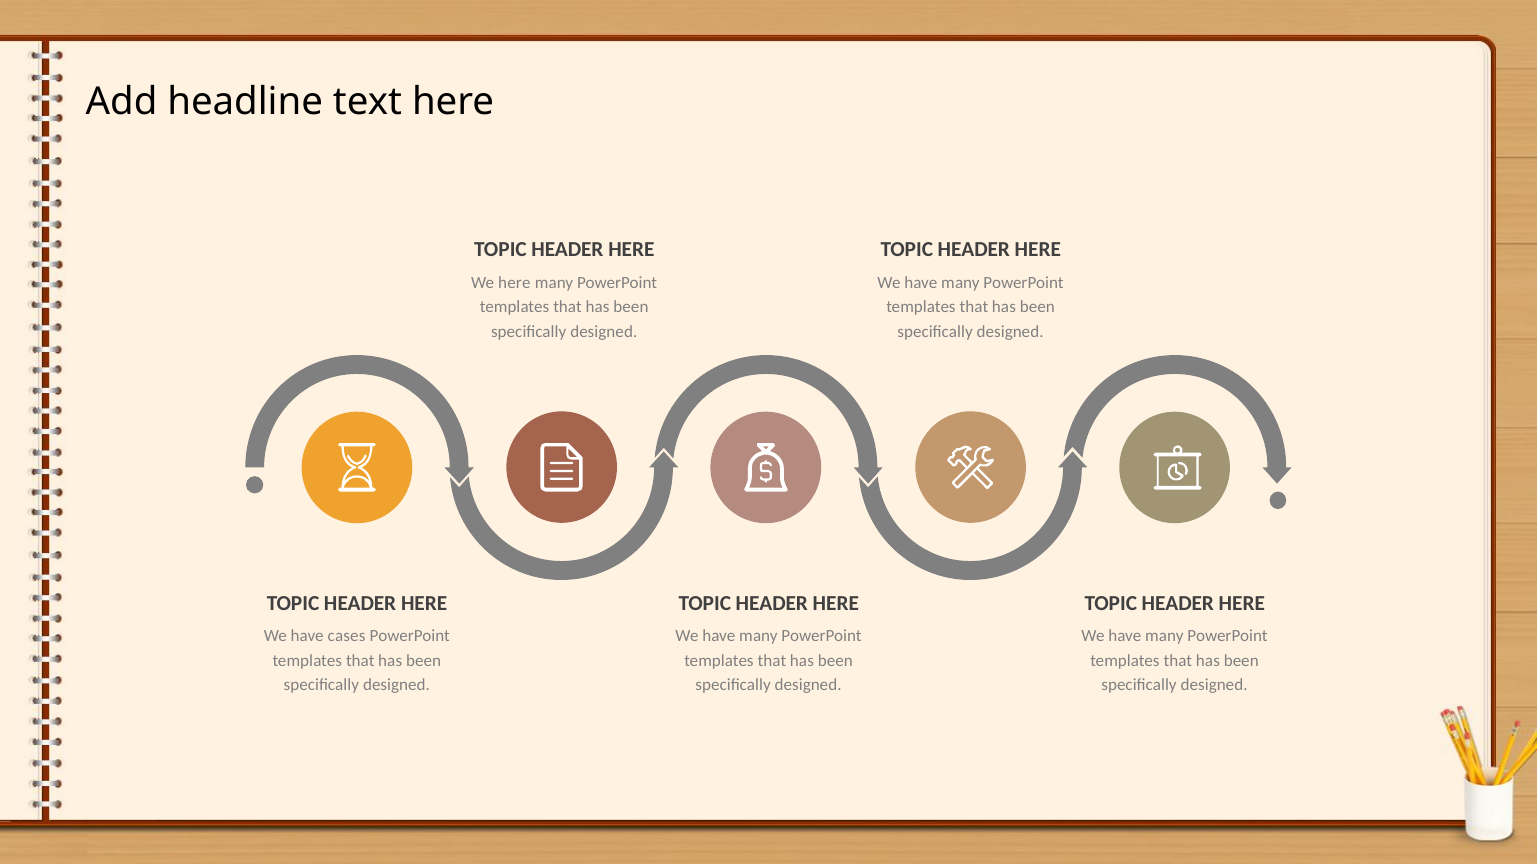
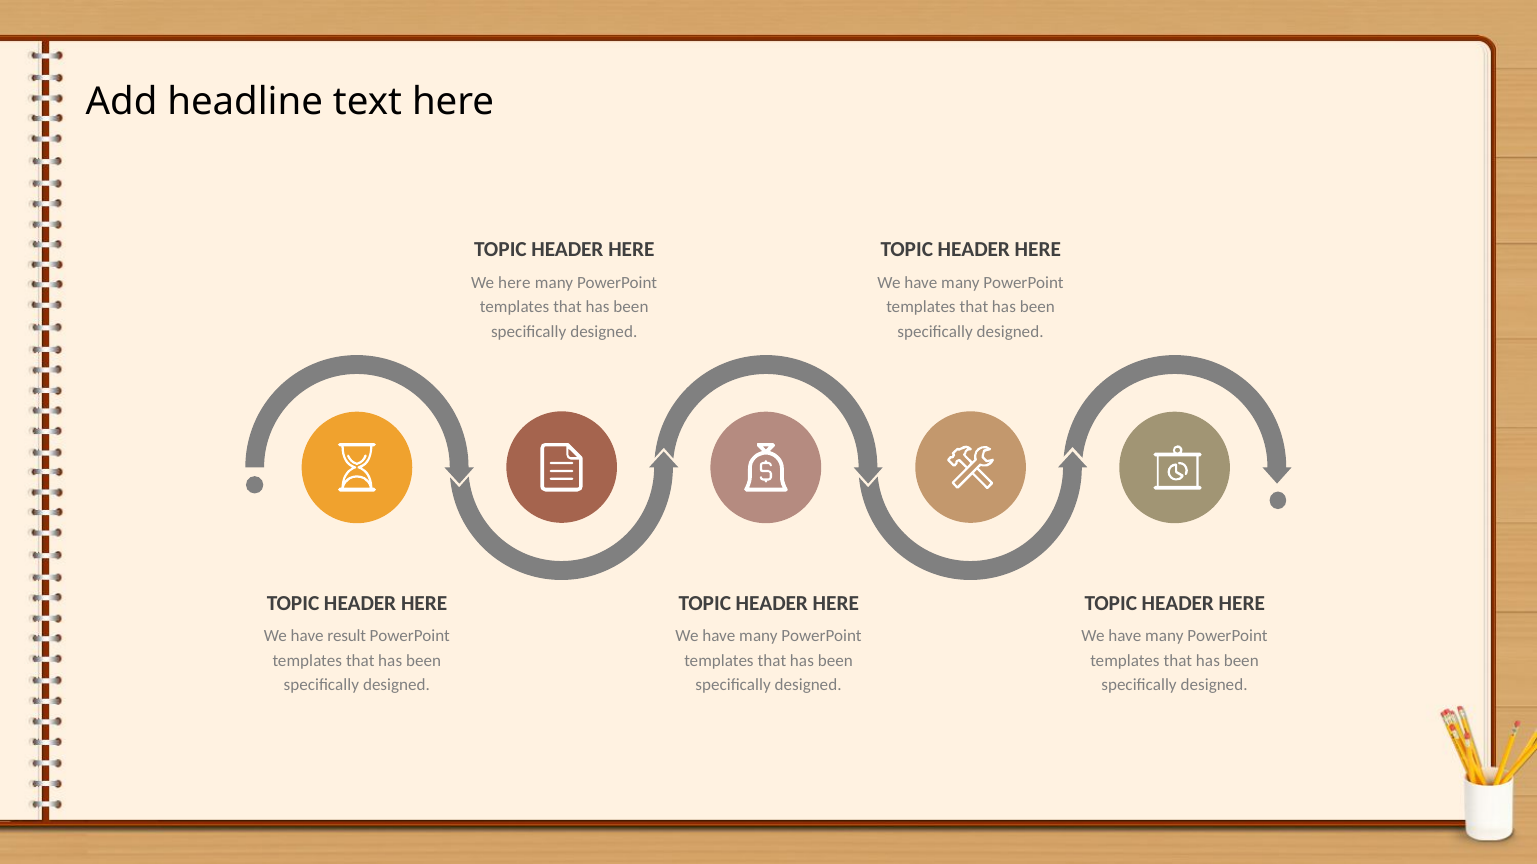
cases: cases -> result (347, 637)
